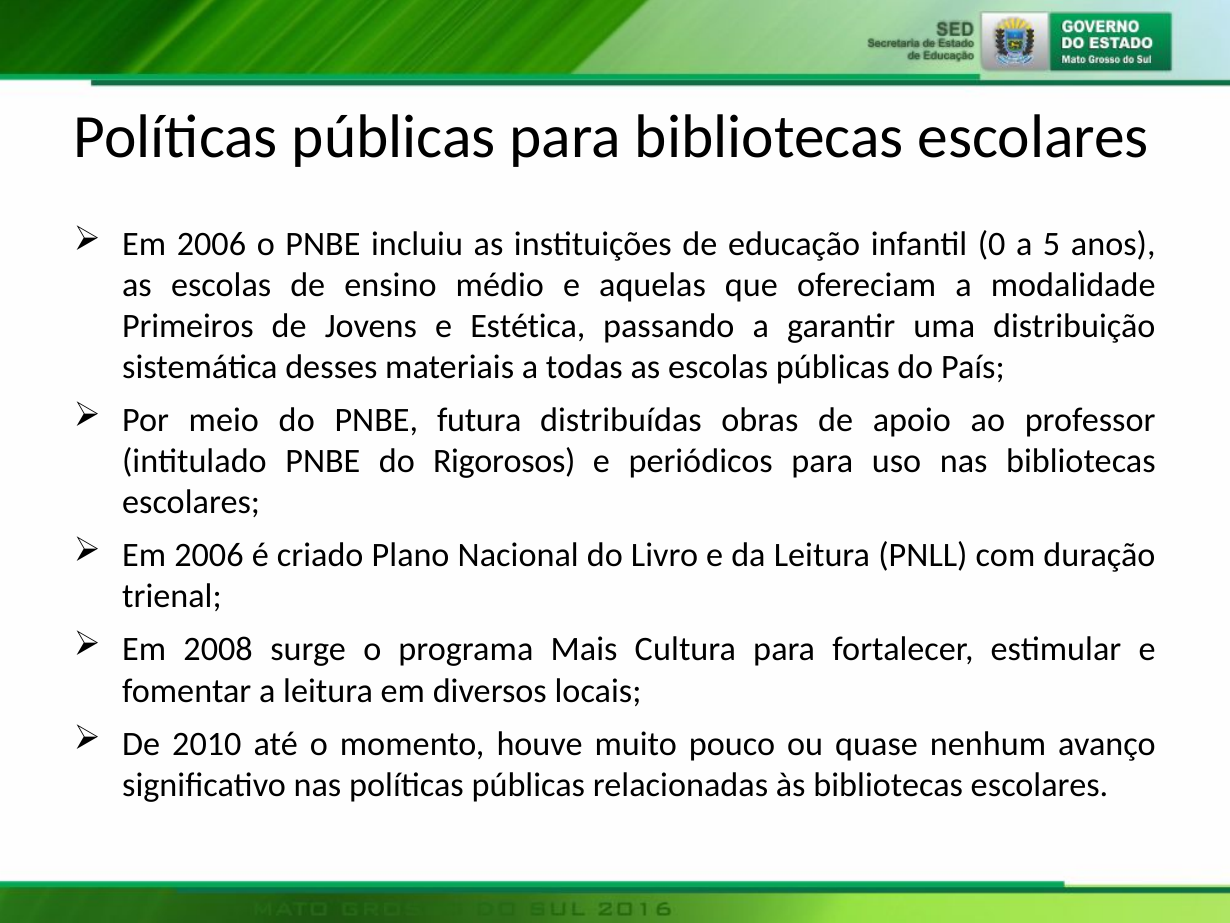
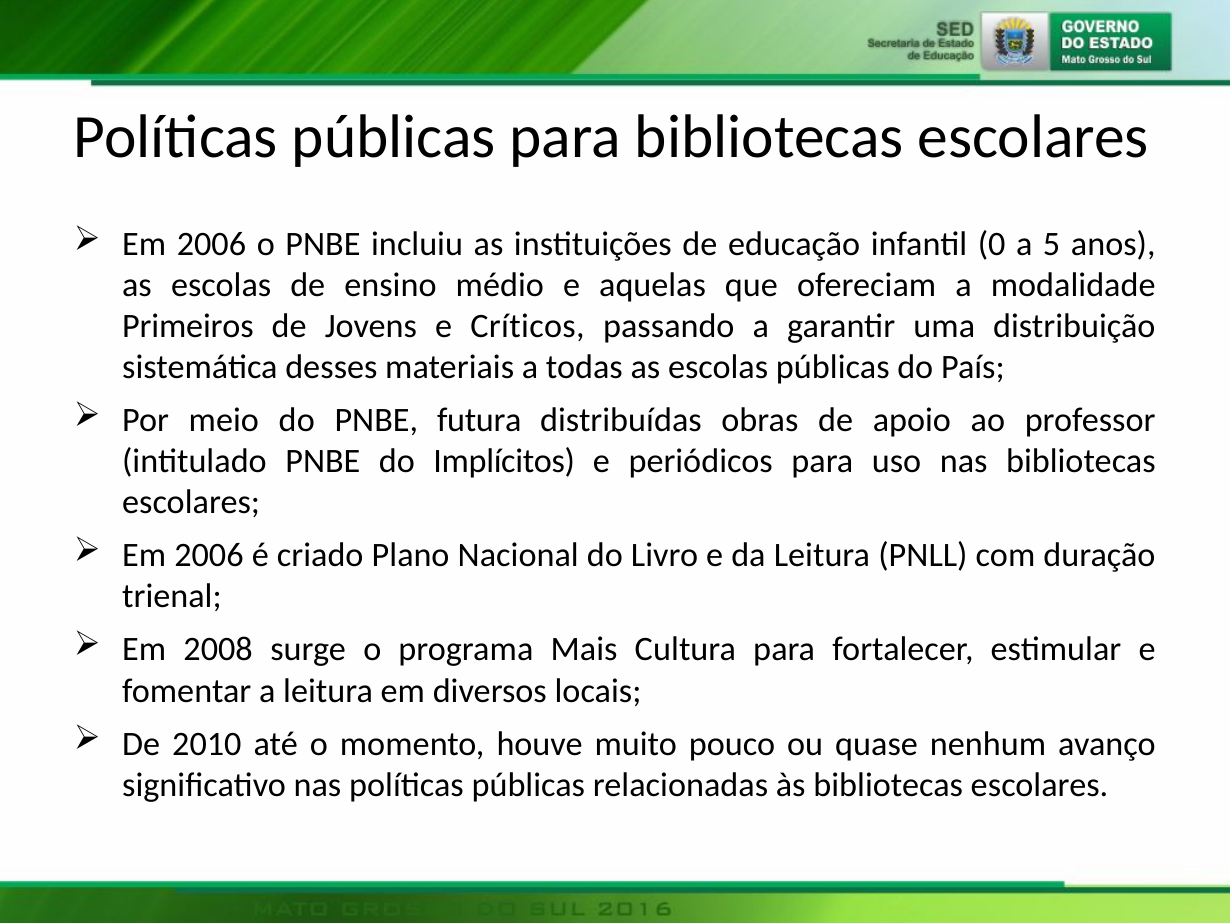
Estética: Estética -> Críticos (527, 326)
Rigorosos: Rigorosos -> Implícitos (504, 461)
